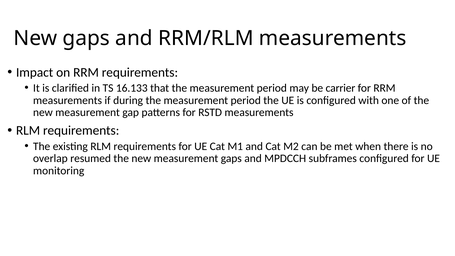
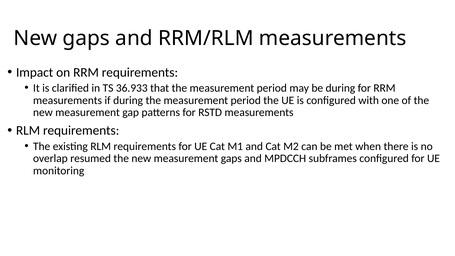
16.133: 16.133 -> 36.933 (132, 88)
be carrier: carrier -> during (340, 88)
